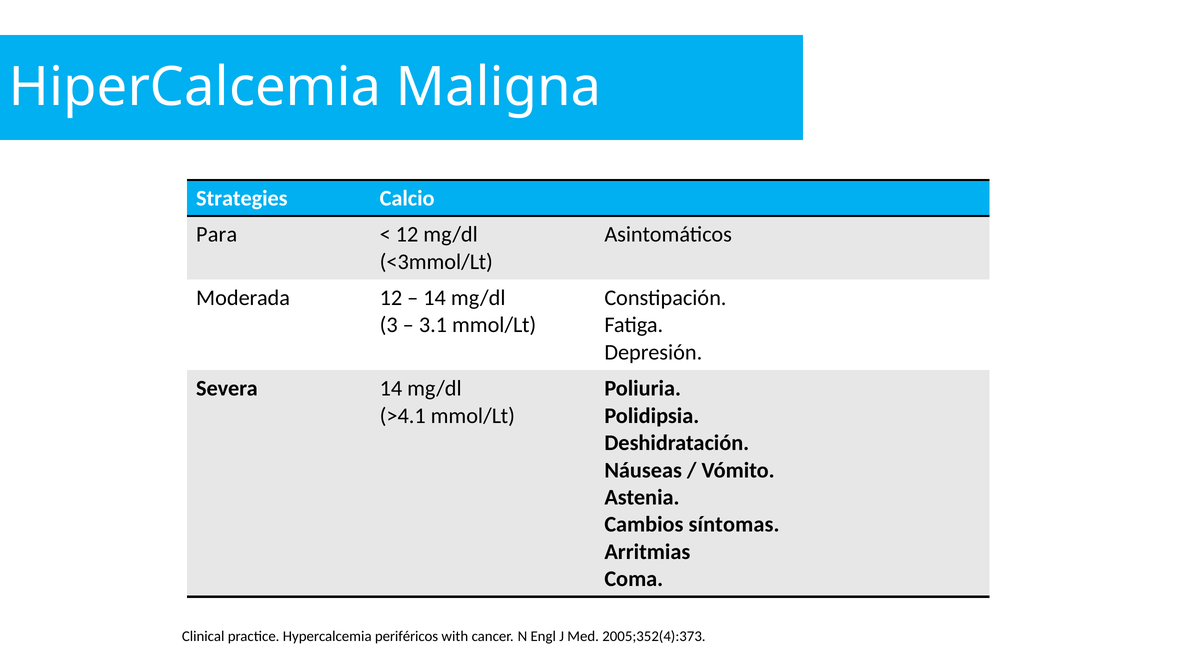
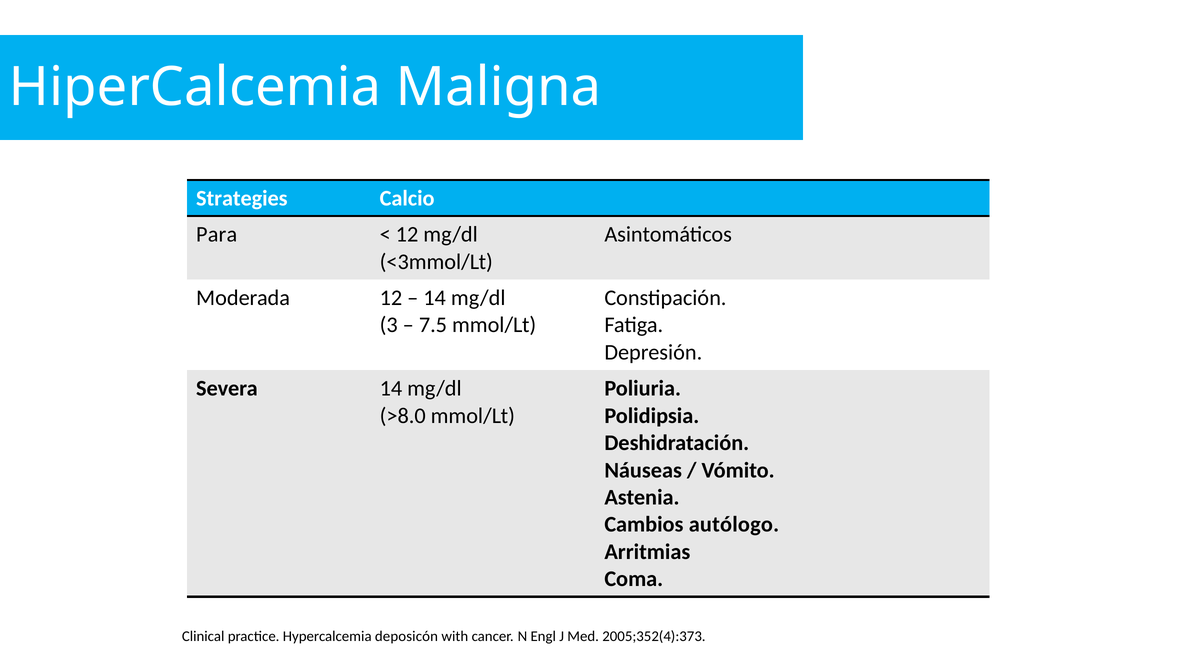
3.1: 3.1 -> 7.5 (433, 325)
>4.1: >4.1 -> >8.0 (403, 416)
síntomas: síntomas -> autólogo (734, 524)
periféricos: periféricos -> deposicón (406, 636)
